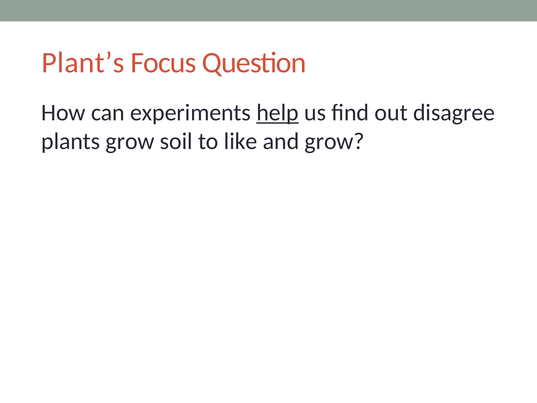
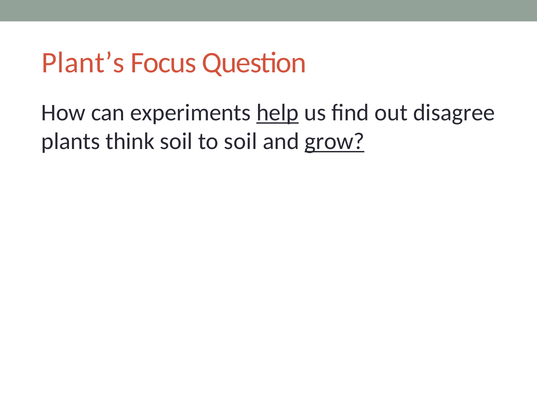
plants grow: grow -> think (130, 141)
to like: like -> soil (241, 141)
grow underline: none -> present (335, 141)
